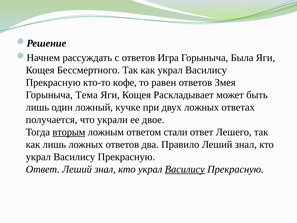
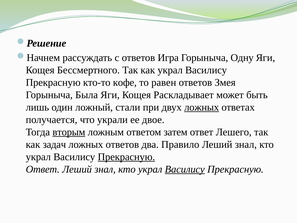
Была: Была -> Одну (242, 58)
Тема: Тема -> Была (87, 95)
кучке: кучке -> стали (128, 107)
ложных underline: none -> present (202, 107)
стали: стали -> затем (176, 132)
как лишь: лишь -> задач (54, 144)
Прекрасную underline: none -> present (126, 157)
